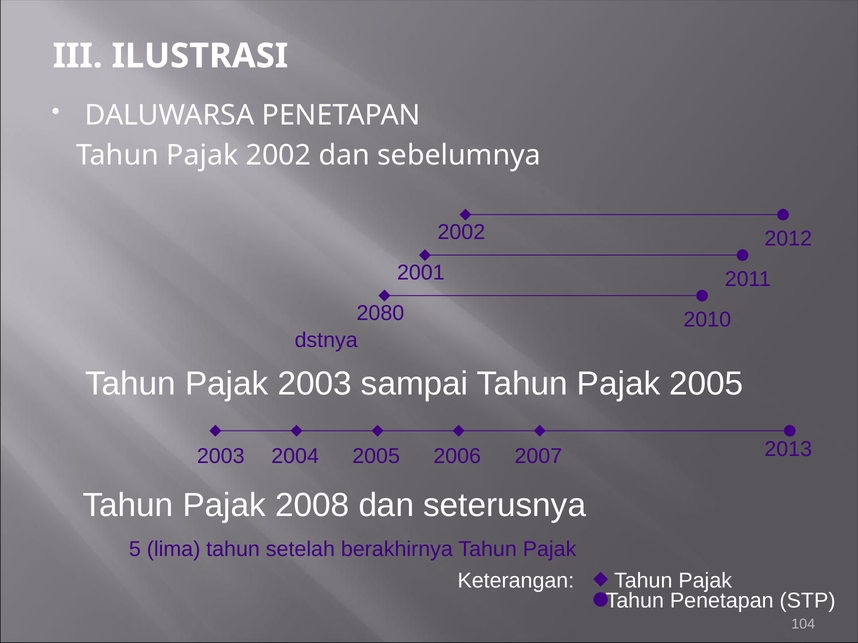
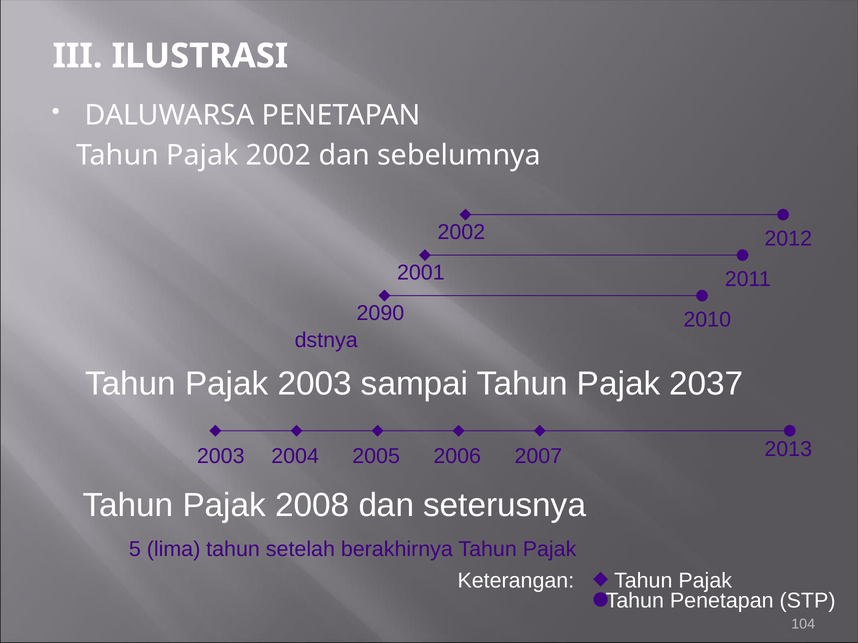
2080: 2080 -> 2090 (380, 313)
Pajak 2005: 2005 -> 2037 (706, 384)
